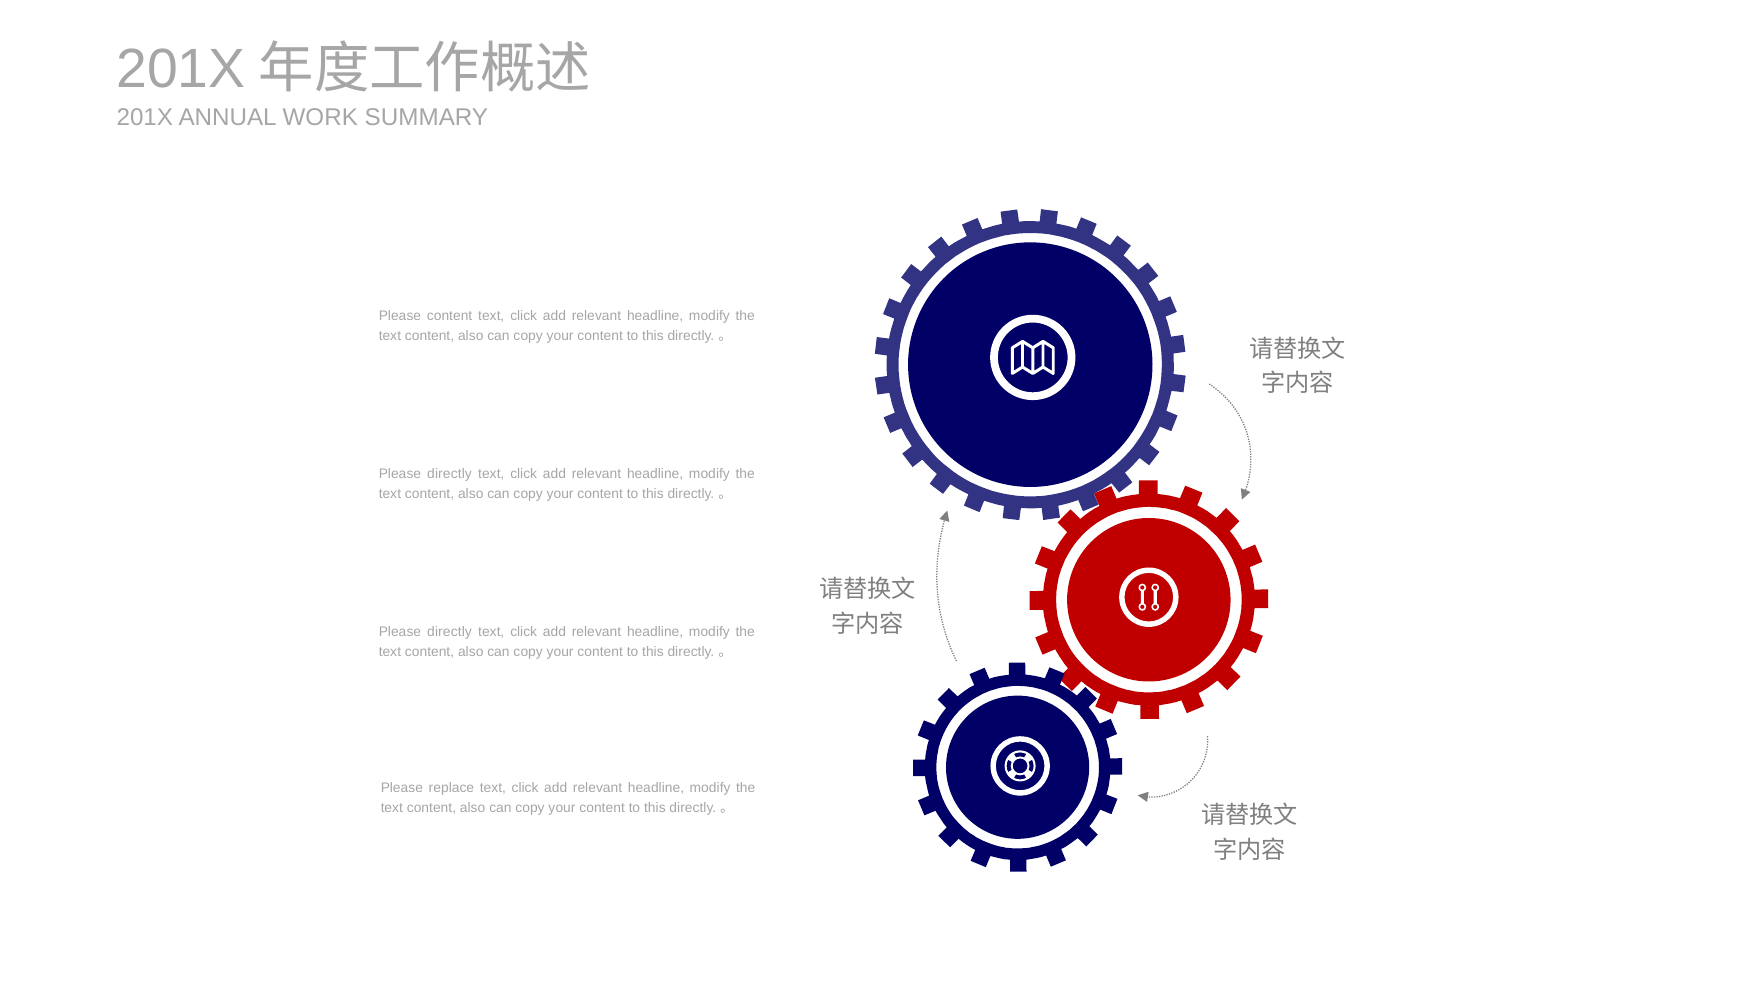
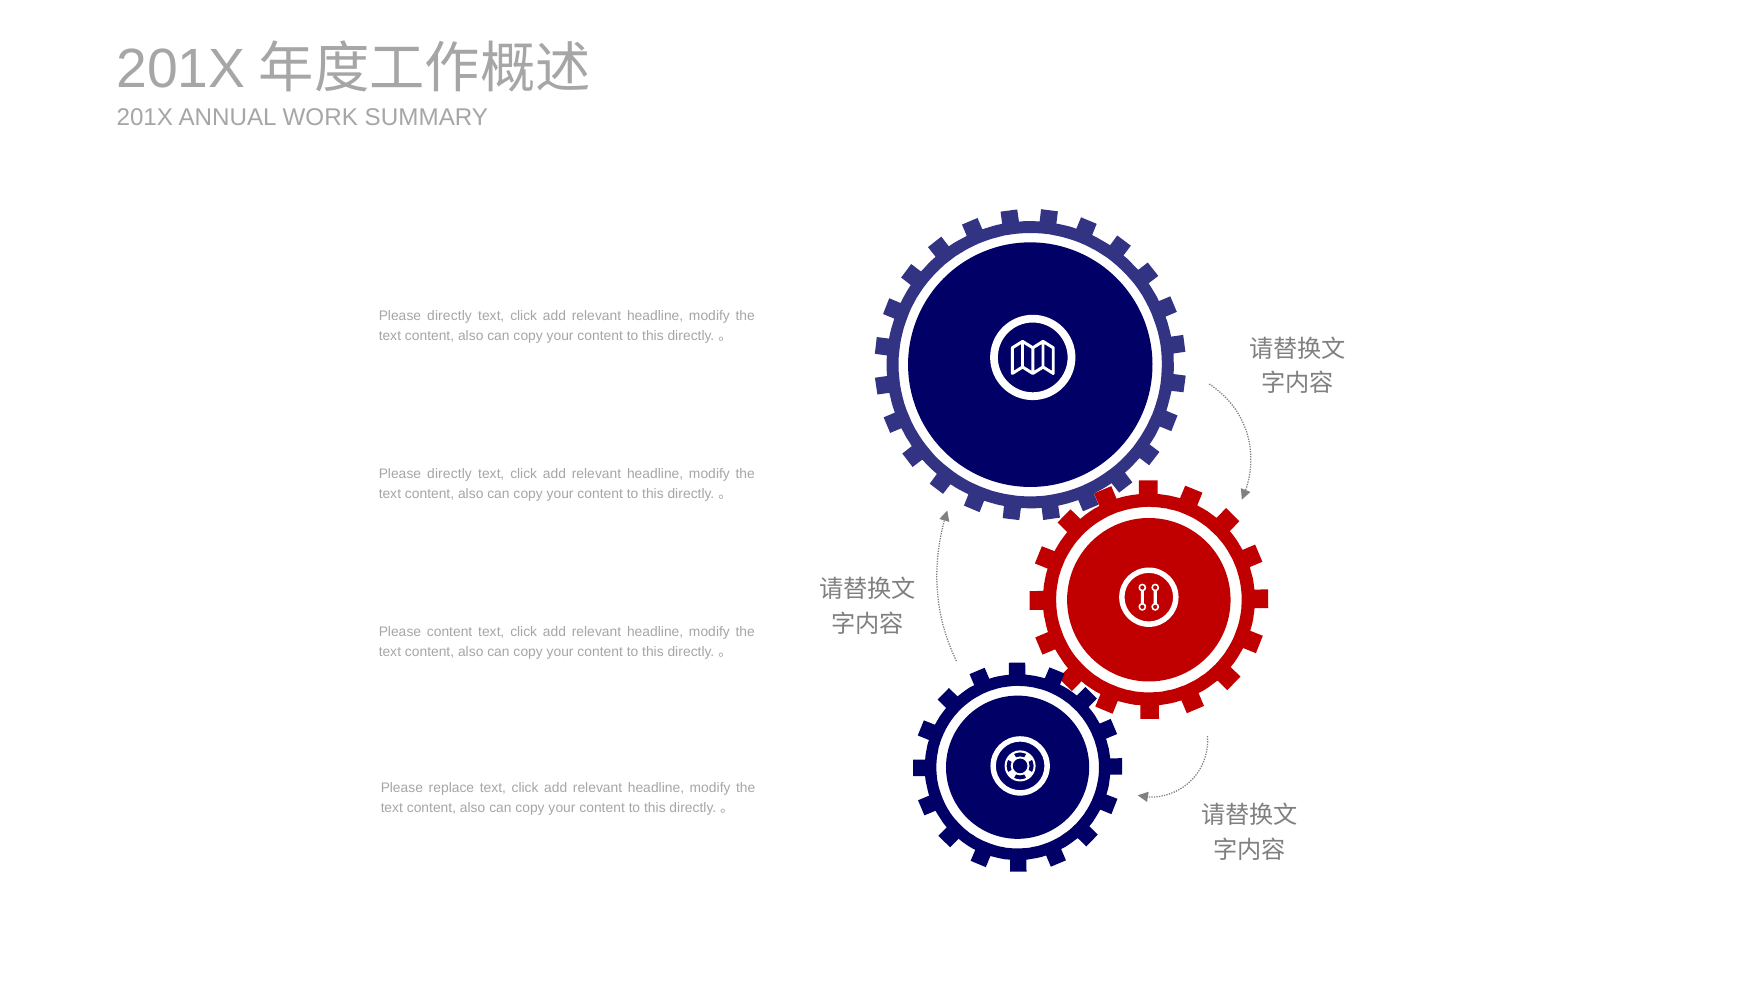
content: content -> directly (450, 316)
directly: directly -> content (450, 631)
